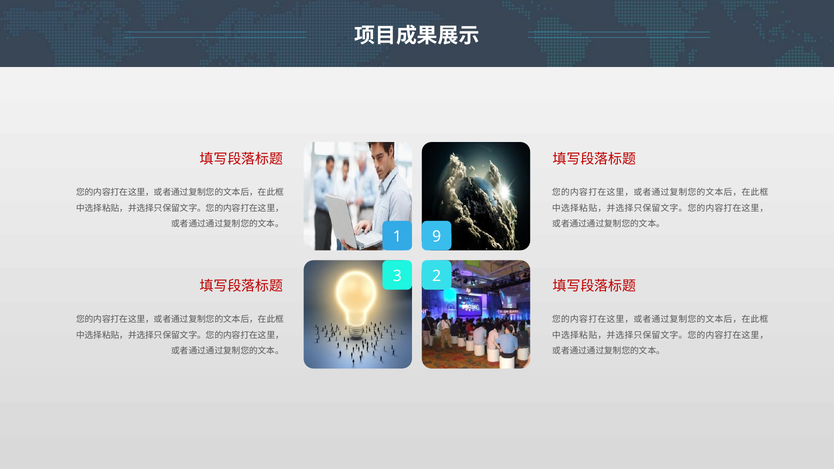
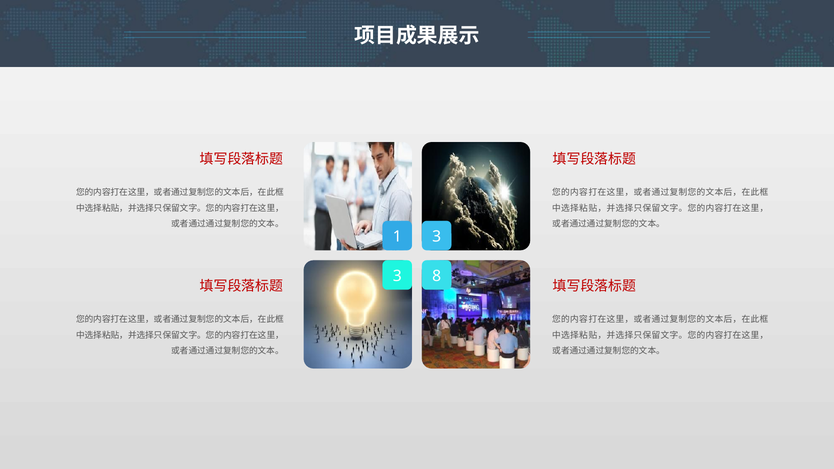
1 9: 9 -> 3 (437, 237)
2: 2 -> 8 (437, 276)
